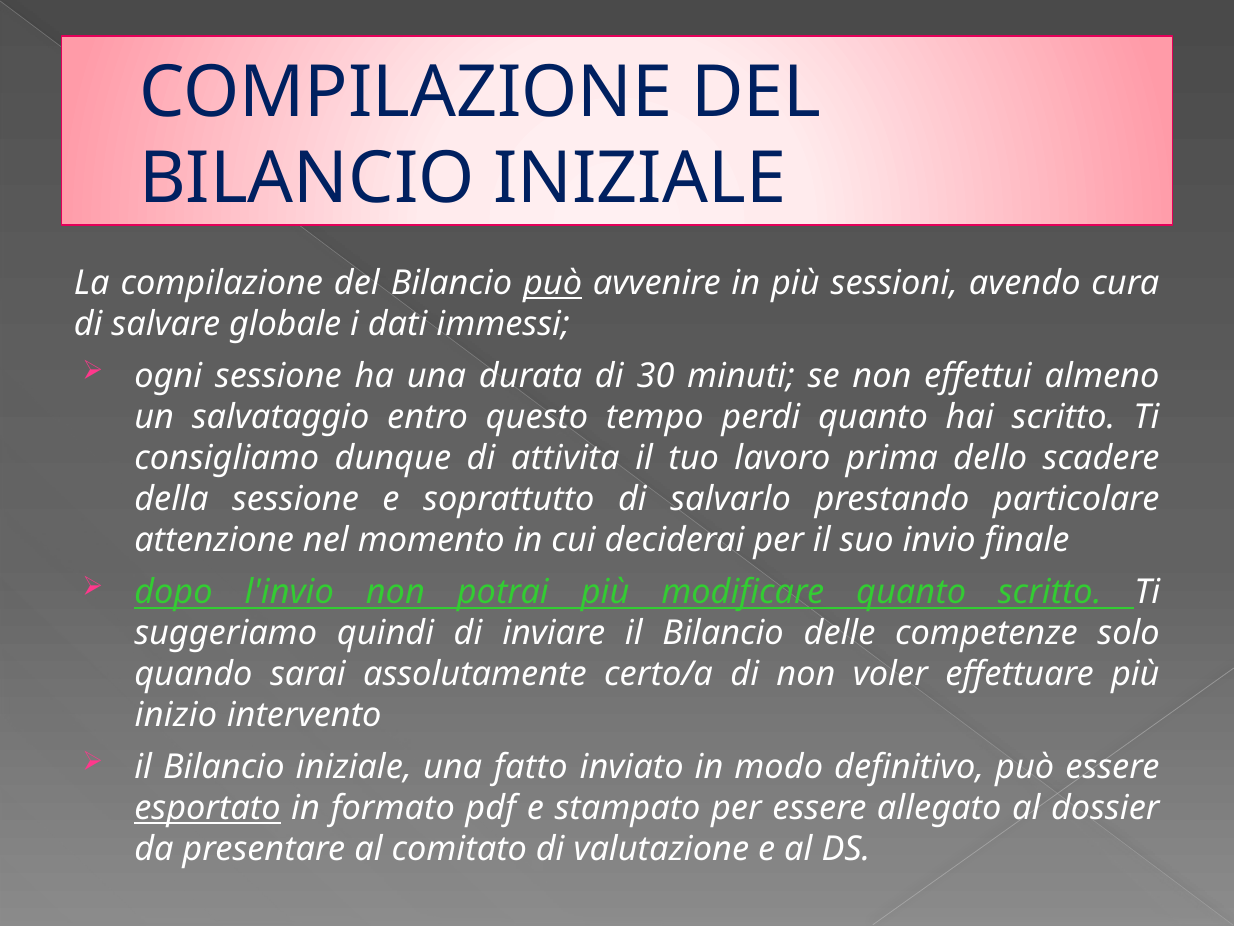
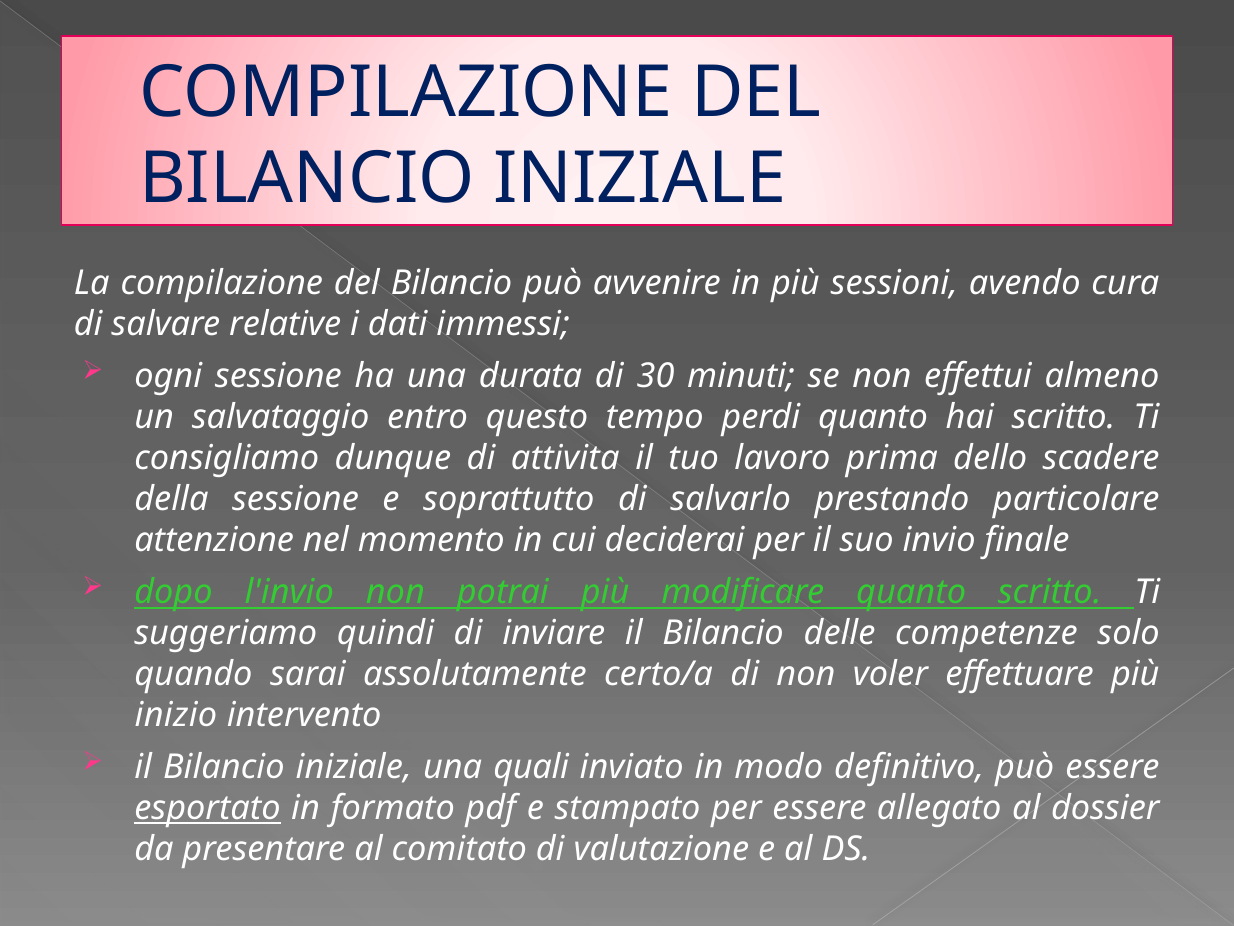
può underline: present -> none (553, 283)
globale: globale -> relative (285, 324)
fatto: fatto -> quali (531, 767)
